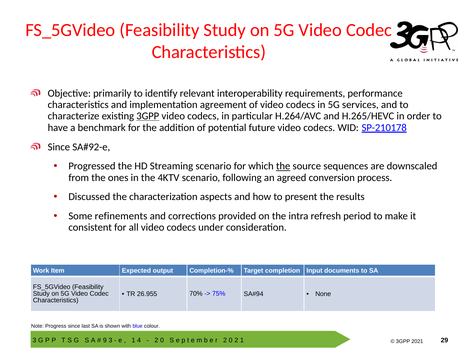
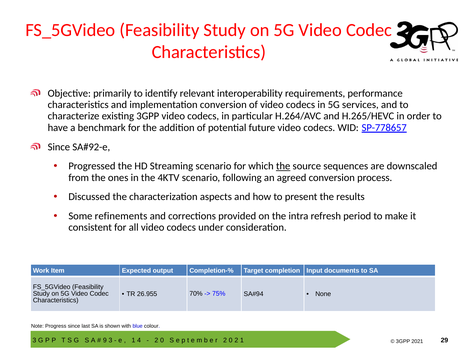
implementation agreement: agreement -> conversion (223, 104)
3GPP underline: present -> none (148, 116)
SP-210178: SP-210178 -> SP-778657 (384, 127)
